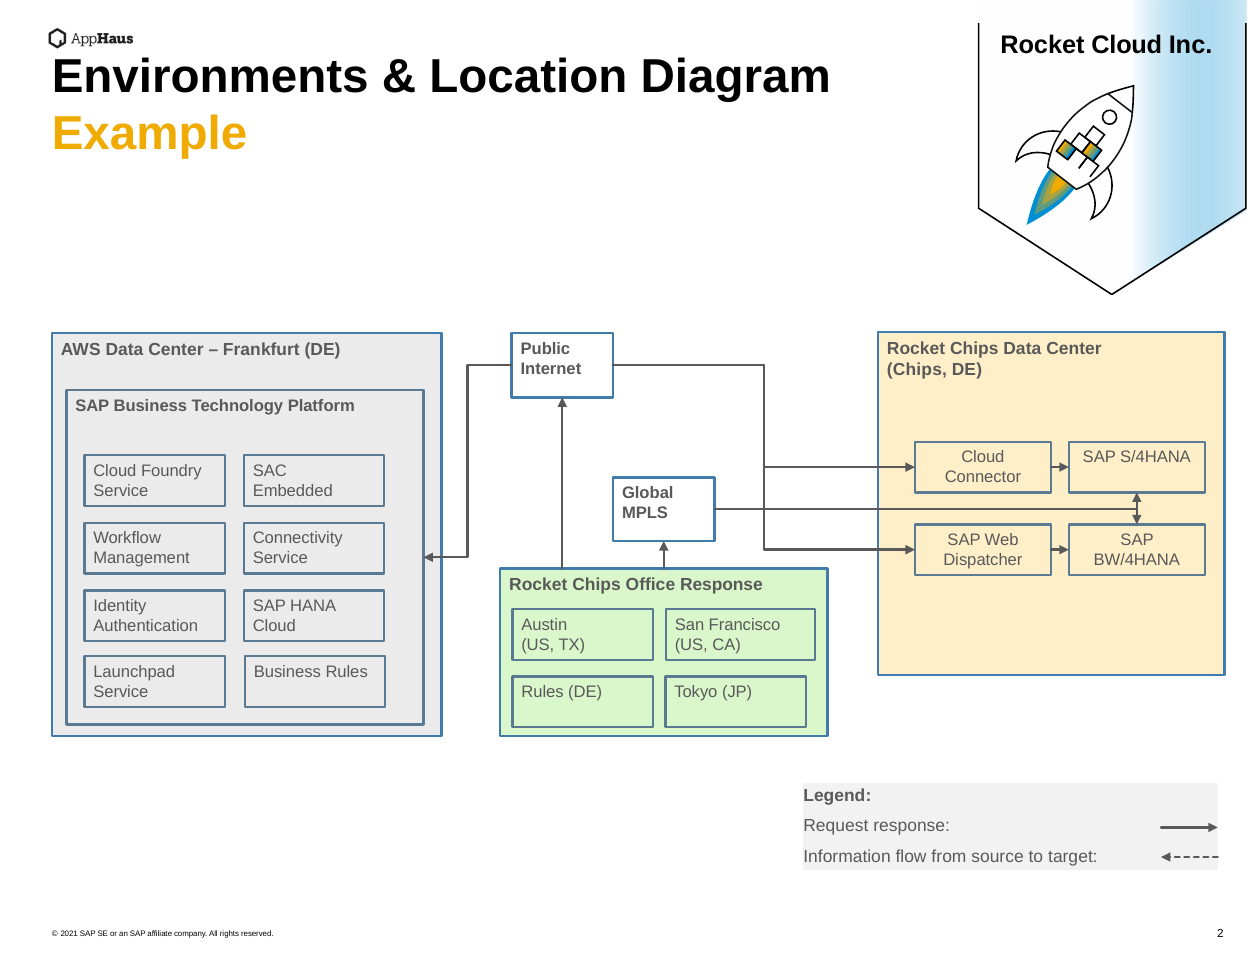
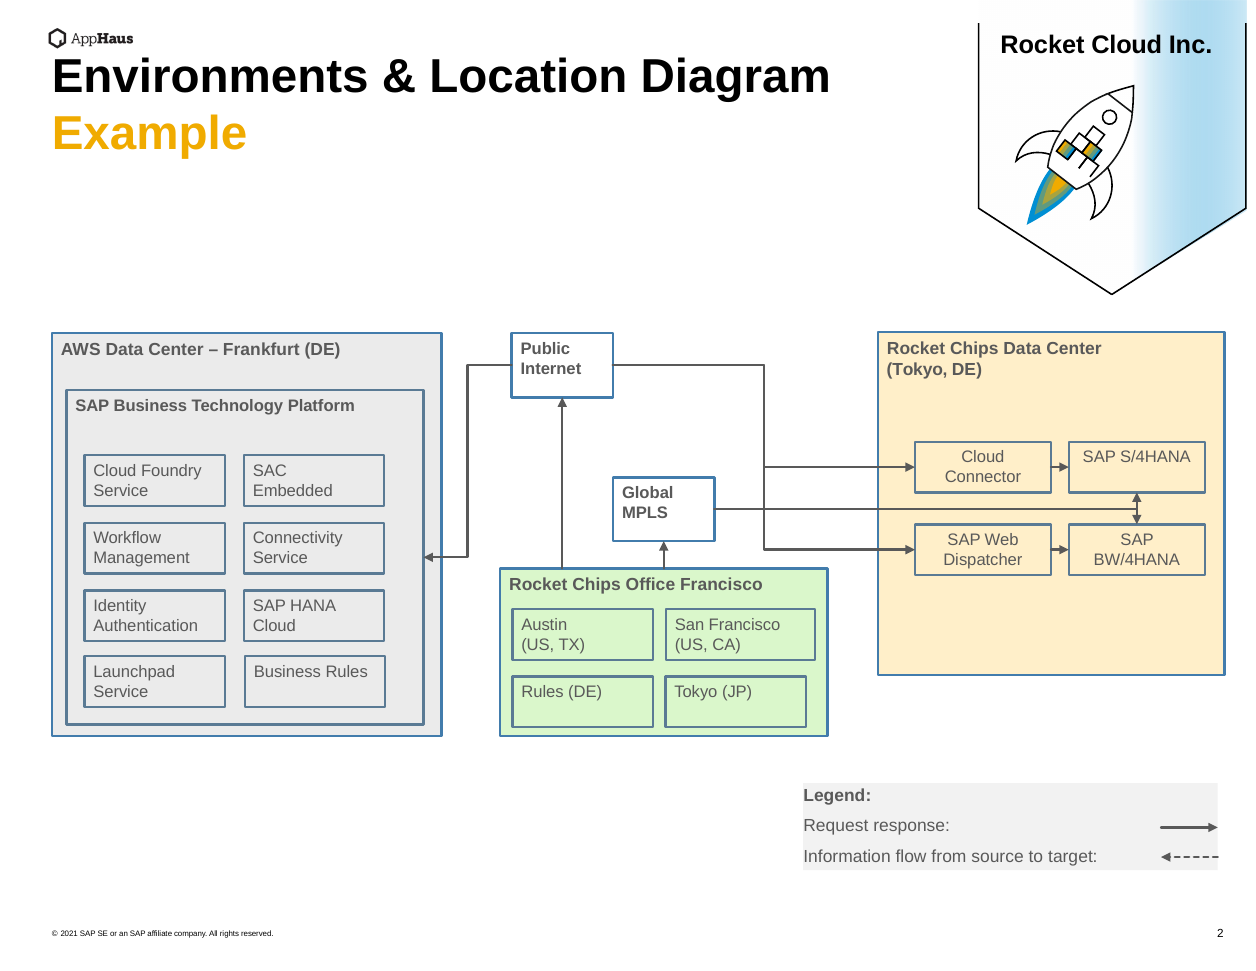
Chips: Chips -> Tokyo (917, 369)
Office Response: Response -> Francisco (721, 584)
